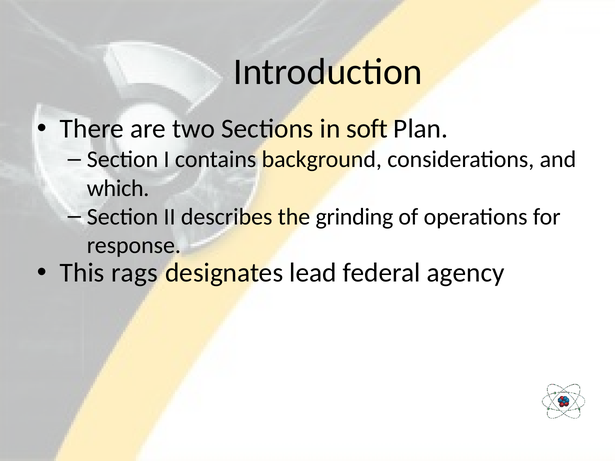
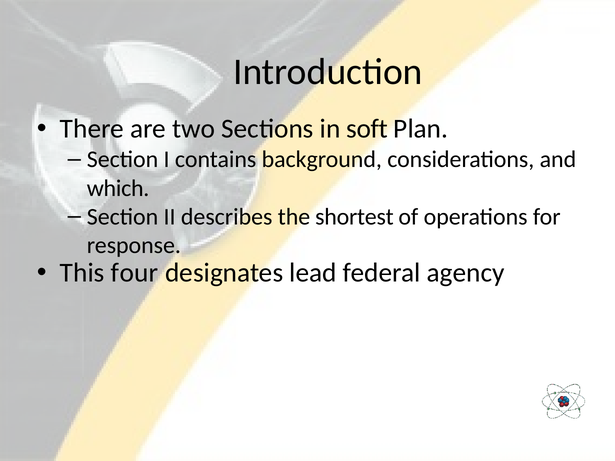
grinding: grinding -> shortest (354, 217)
rags: rags -> four (135, 273)
